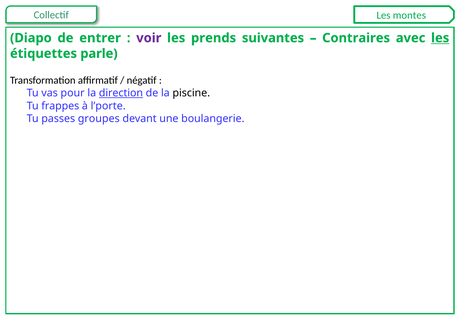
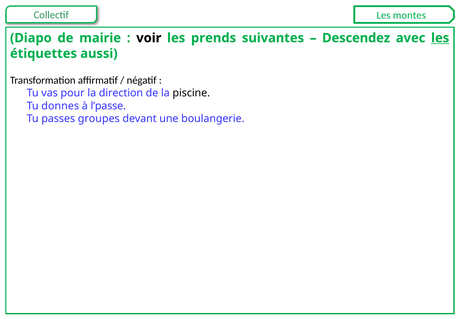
entrer: entrer -> mairie (100, 38)
voir colour: purple -> black (149, 38)
Contraires: Contraires -> Descendez (356, 38)
parle: parle -> aussi (99, 54)
direction underline: present -> none (121, 93)
frappes: frappes -> donnes (60, 106)
l’porte: l’porte -> l’passe (108, 106)
